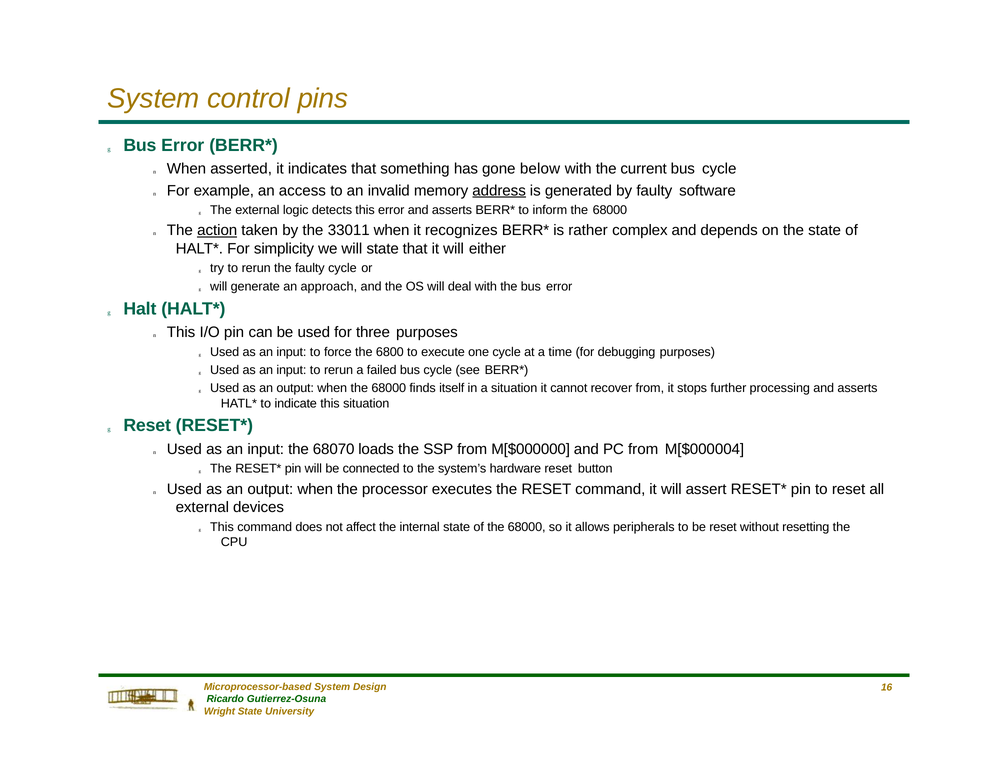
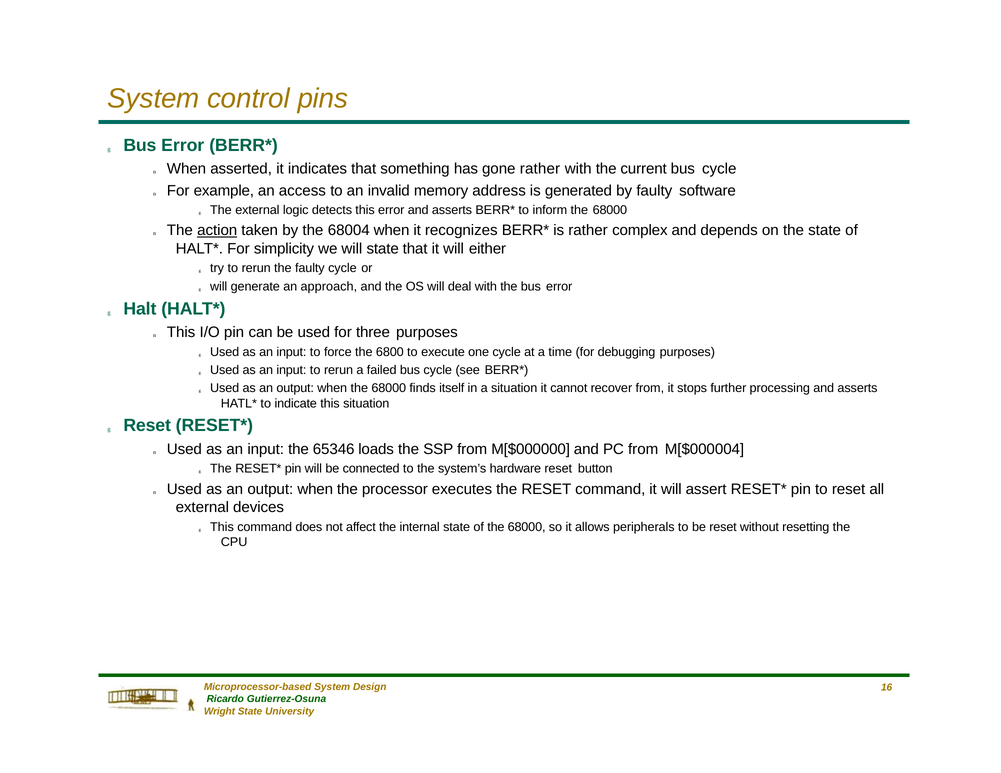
gone below: below -> rather (540, 169)
address underline: present -> none (499, 191)
33011: 33011 -> 68004 (349, 230)
68070: 68070 -> 65346 (334, 449)
